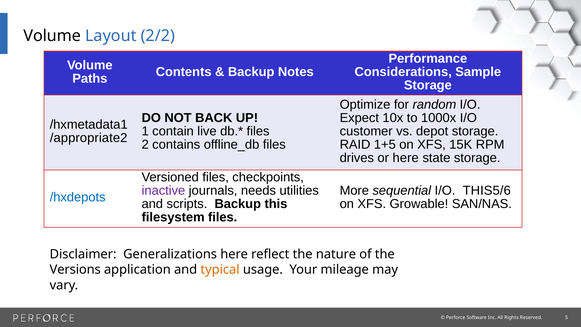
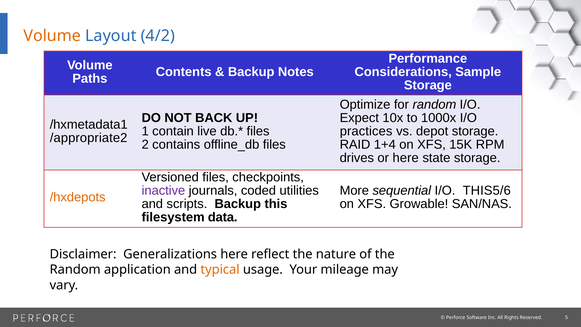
Volume colour: black -> orange (52, 36)
2/2: 2/2 -> 4/2 (158, 36)
customer: customer -> practices (366, 131)
1+5: 1+5 -> 1+4 (385, 145)
needs: needs -> coded (258, 191)
/hxdepots colour: blue -> orange (78, 197)
filesystem files: files -> data (223, 217)
Versions: Versions -> Random (75, 270)
